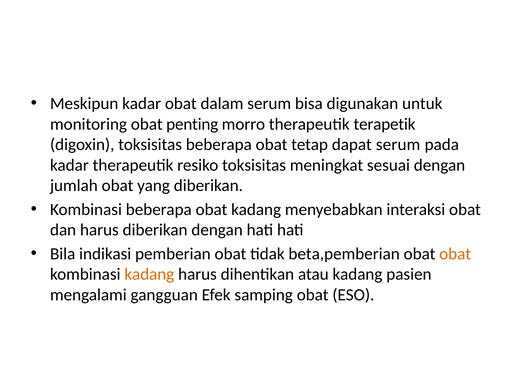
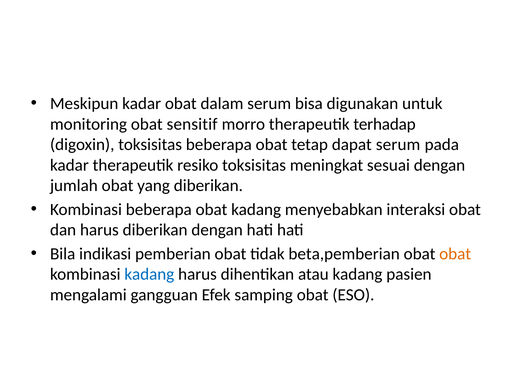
penting: penting -> sensitif (192, 124)
terapetik: terapetik -> terhadap (385, 124)
kadang colour: orange -> blue (149, 275)
